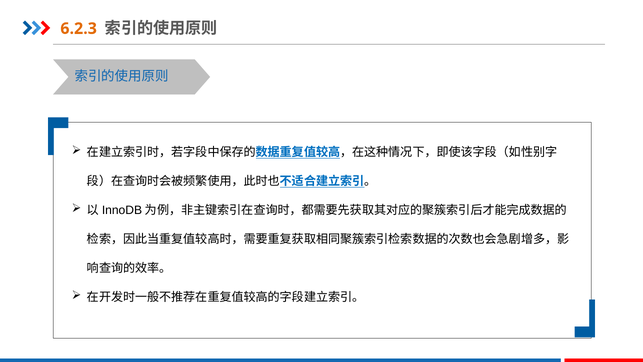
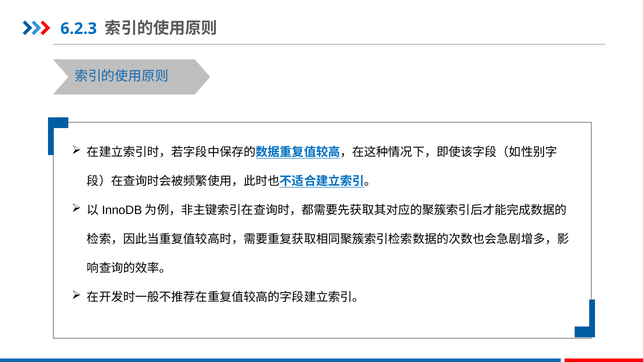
6.2.3 colour: orange -> blue (79, 29)
